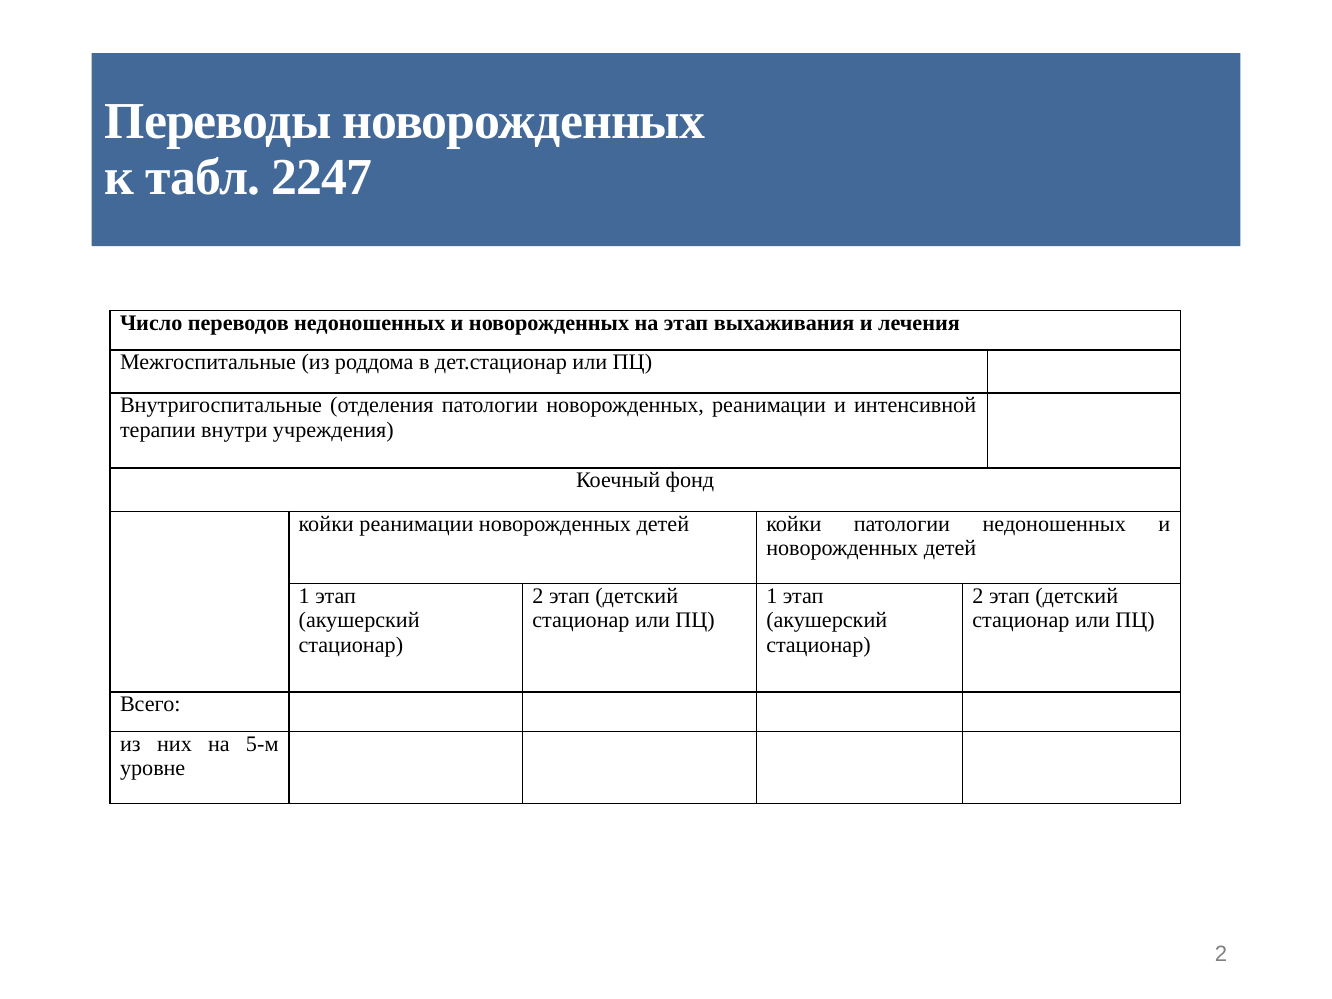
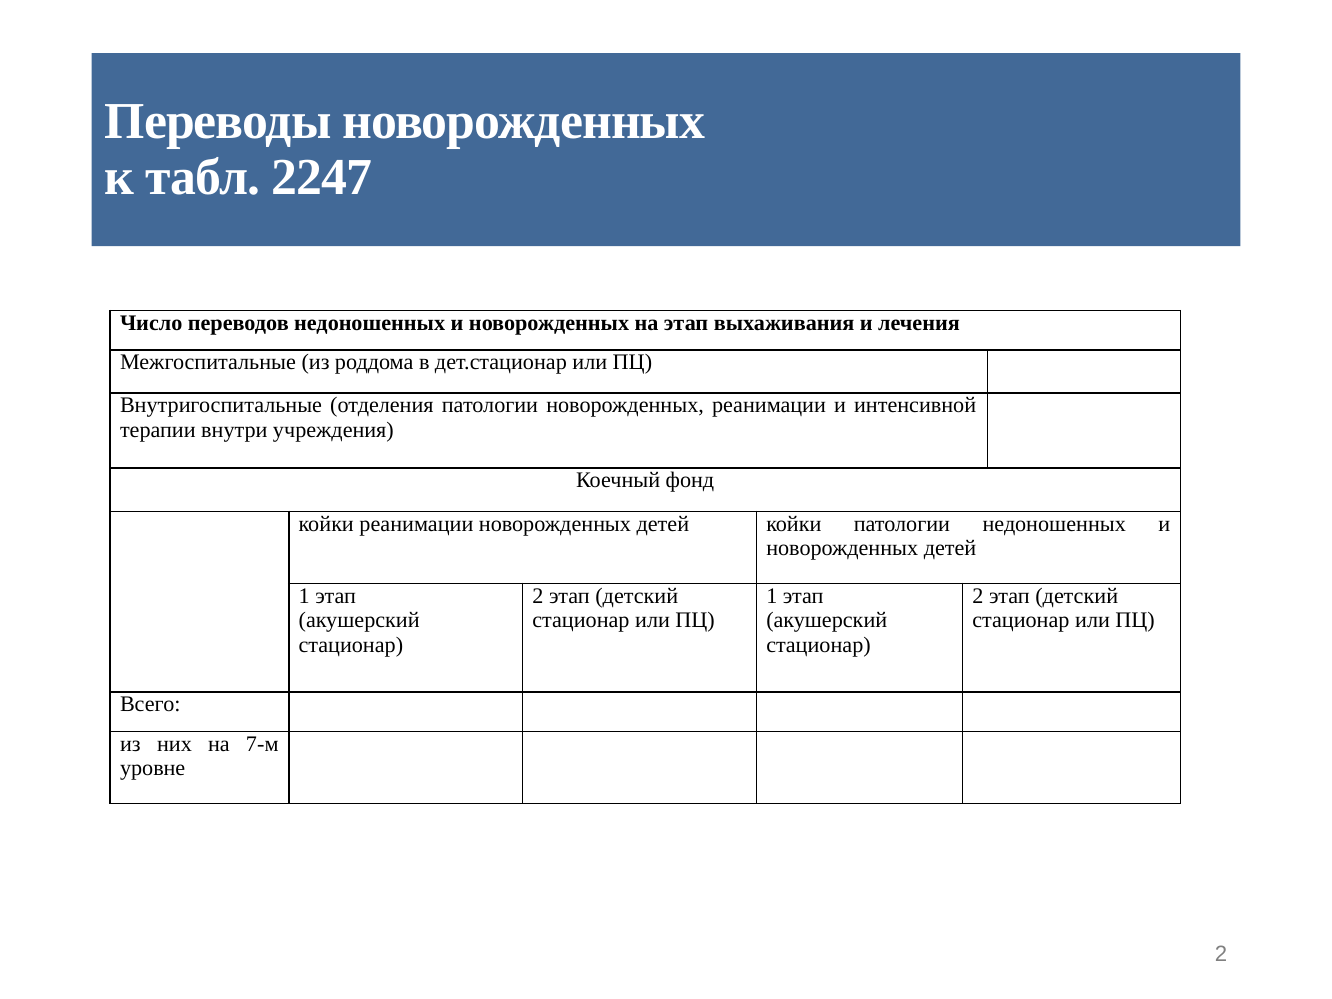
5-м: 5-м -> 7-м (262, 744)
